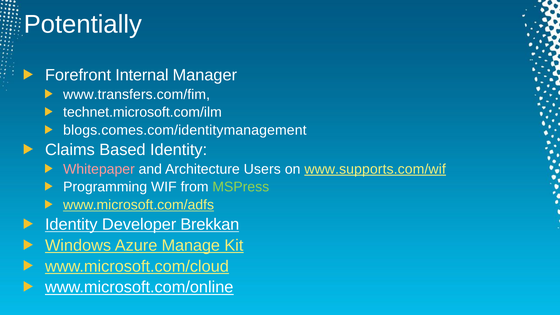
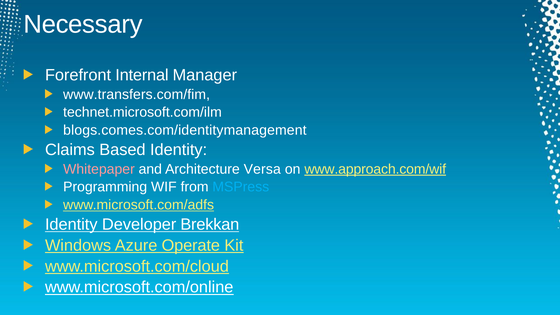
Potentially: Potentially -> Necessary (83, 24)
Users: Users -> Versa (262, 169)
www.supports.com/wif: www.supports.com/wif -> www.approach.com/wif (375, 169)
MSPress colour: light green -> light blue (241, 187)
Manage: Manage -> Operate (191, 245)
